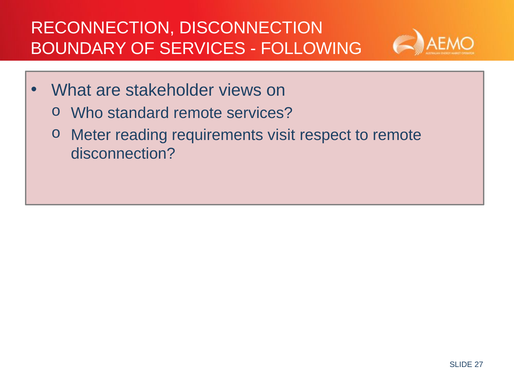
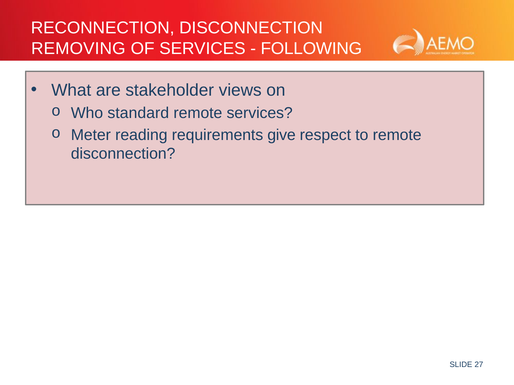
BOUNDARY: BOUNDARY -> REMOVING (78, 49)
visit: visit -> give (282, 135)
